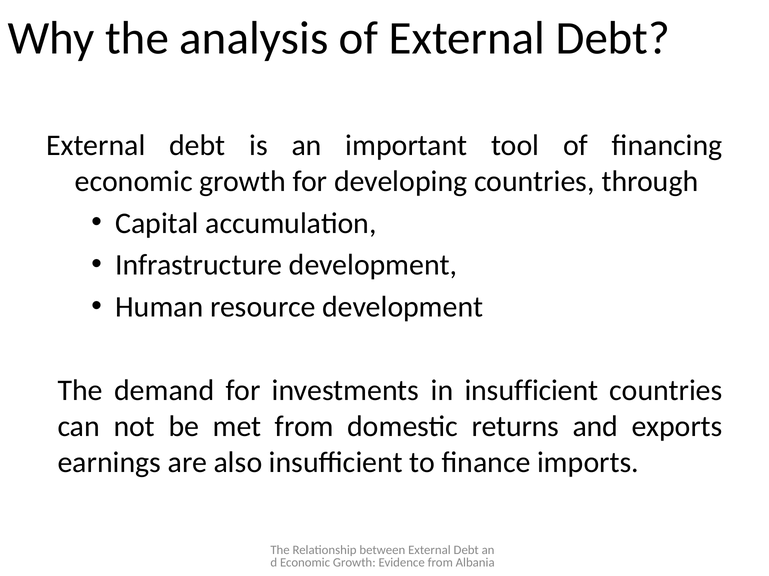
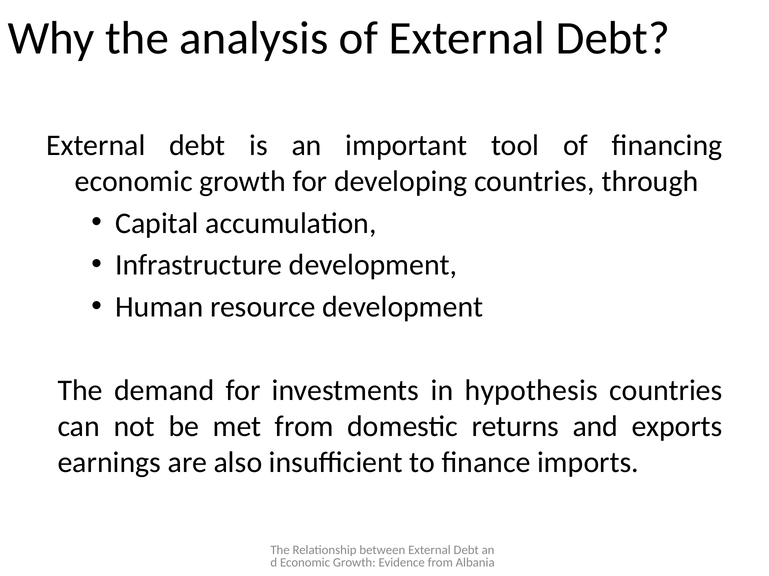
in insufficient: insufficient -> hypothesis (531, 391)
